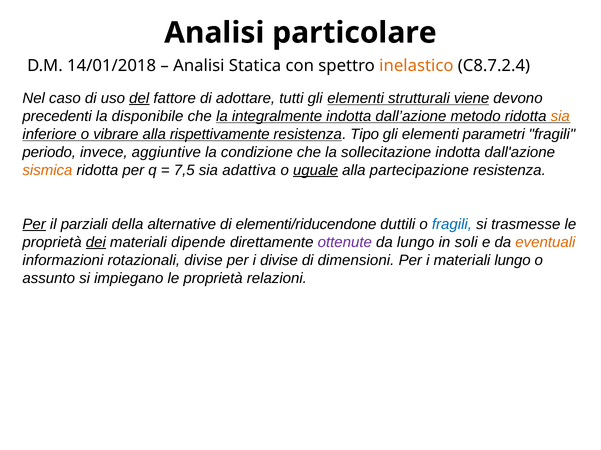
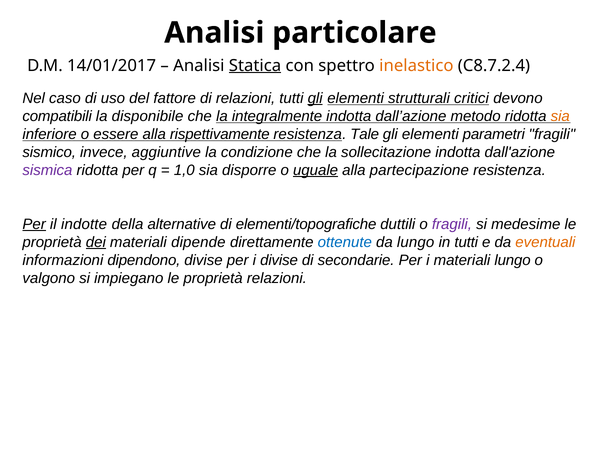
14/01/2018: 14/01/2018 -> 14/01/2017 (112, 66)
Statica underline: none -> present (255, 66)
del underline: present -> none (139, 98)
di adottare: adottare -> relazioni (246, 98)
gli underline: none -> present (315, 98)
viene: viene -> critici (471, 98)
precedenti: precedenti -> compatibili (57, 116)
vibrare: vibrare -> essere (116, 134)
Tipo: Tipo -> Tale (365, 134)
periodo: periodo -> sismico (49, 152)
sismica colour: orange -> purple (47, 170)
7,5: 7,5 -> 1,0 (184, 170)
adattiva: adattiva -> disporre (249, 170)
parziali: parziali -> indotte (84, 225)
elementi/riducendone: elementi/riducendone -> elementi/topografiche (306, 225)
fragili colour: blue -> purple (452, 225)
trasmesse: trasmesse -> medesime (526, 225)
ottenute colour: purple -> blue (345, 243)
in soli: soli -> tutti (466, 243)
rotazionali: rotazionali -> dipendono (144, 261)
dimensioni: dimensioni -> secondarie (356, 261)
assunto: assunto -> valgono (49, 279)
